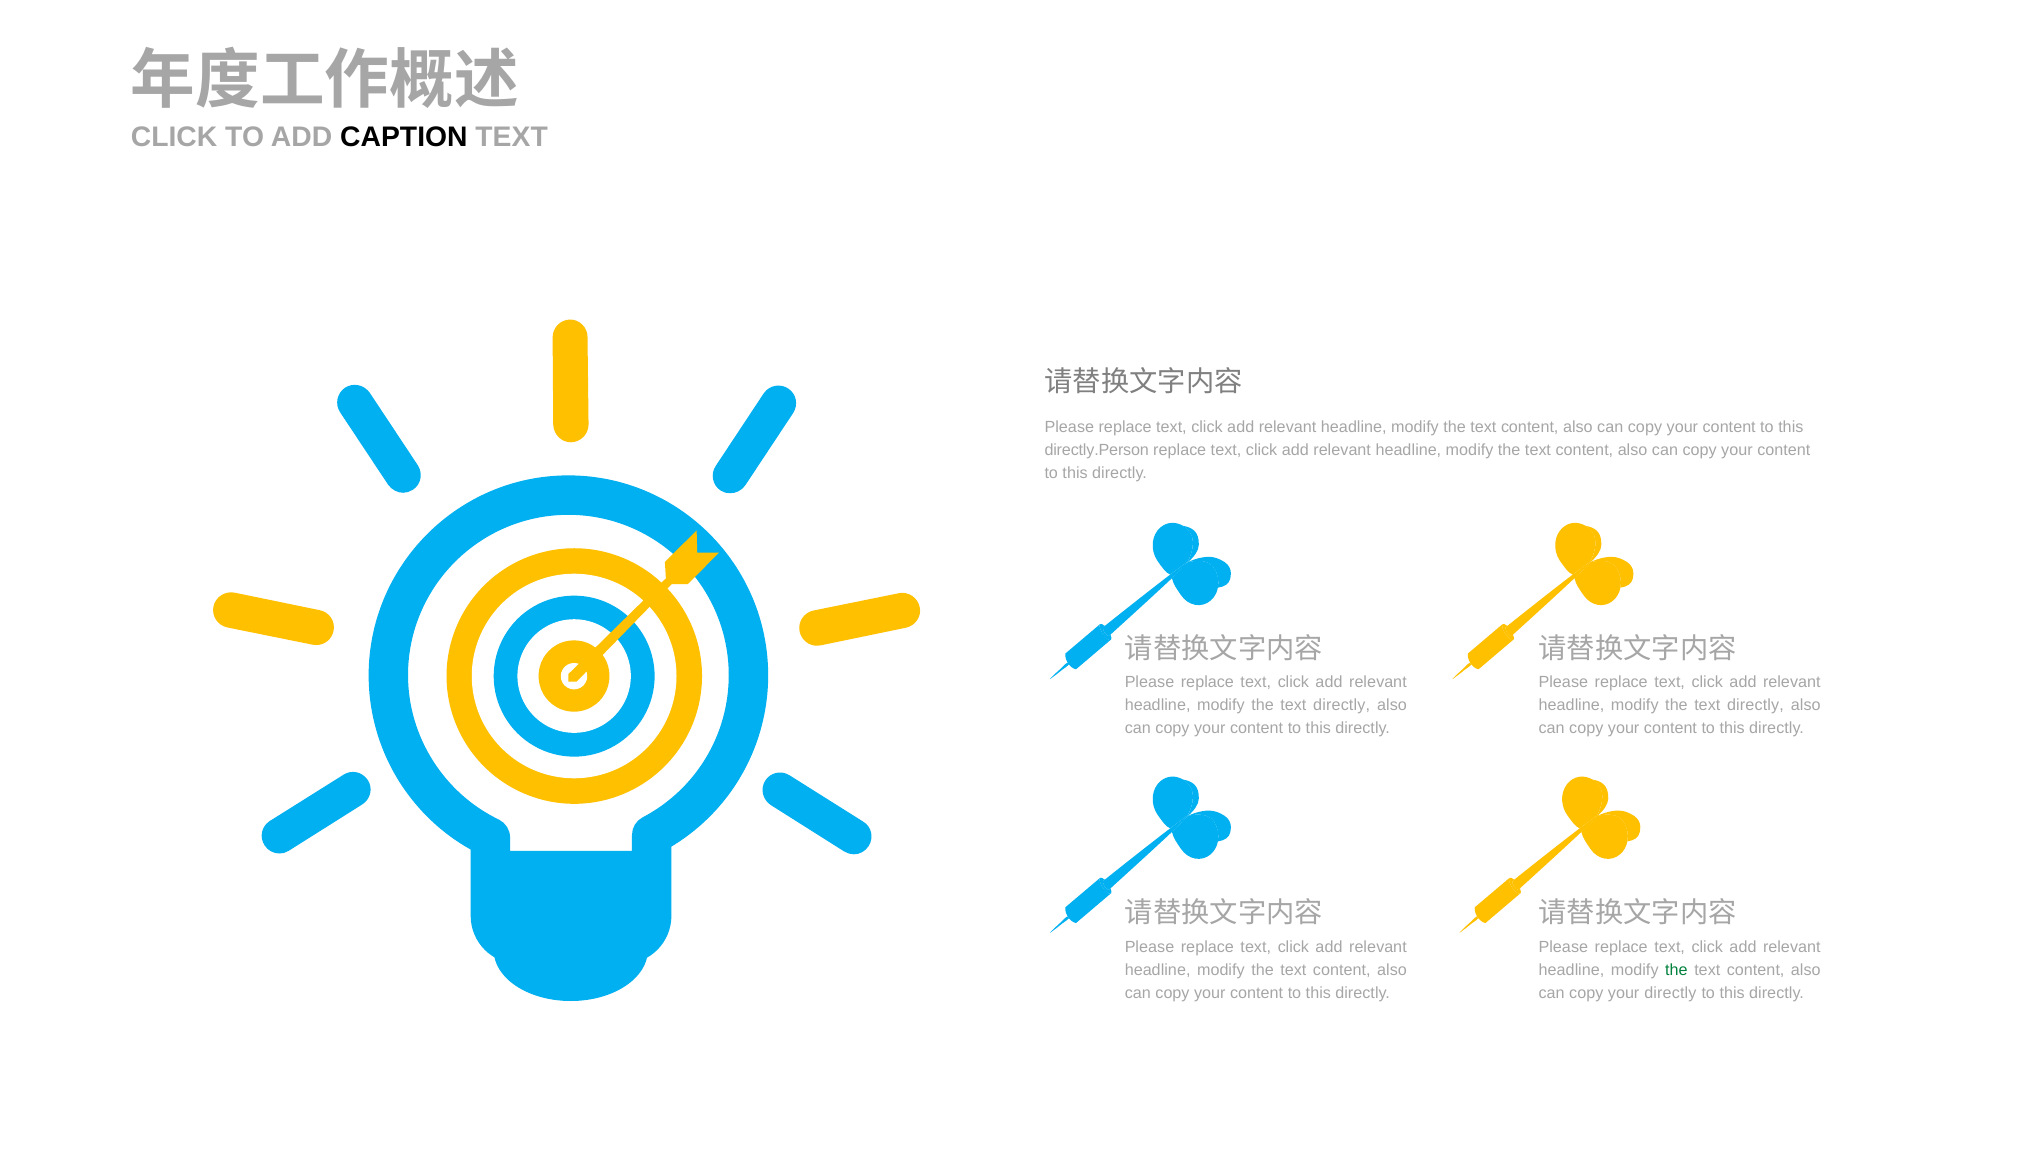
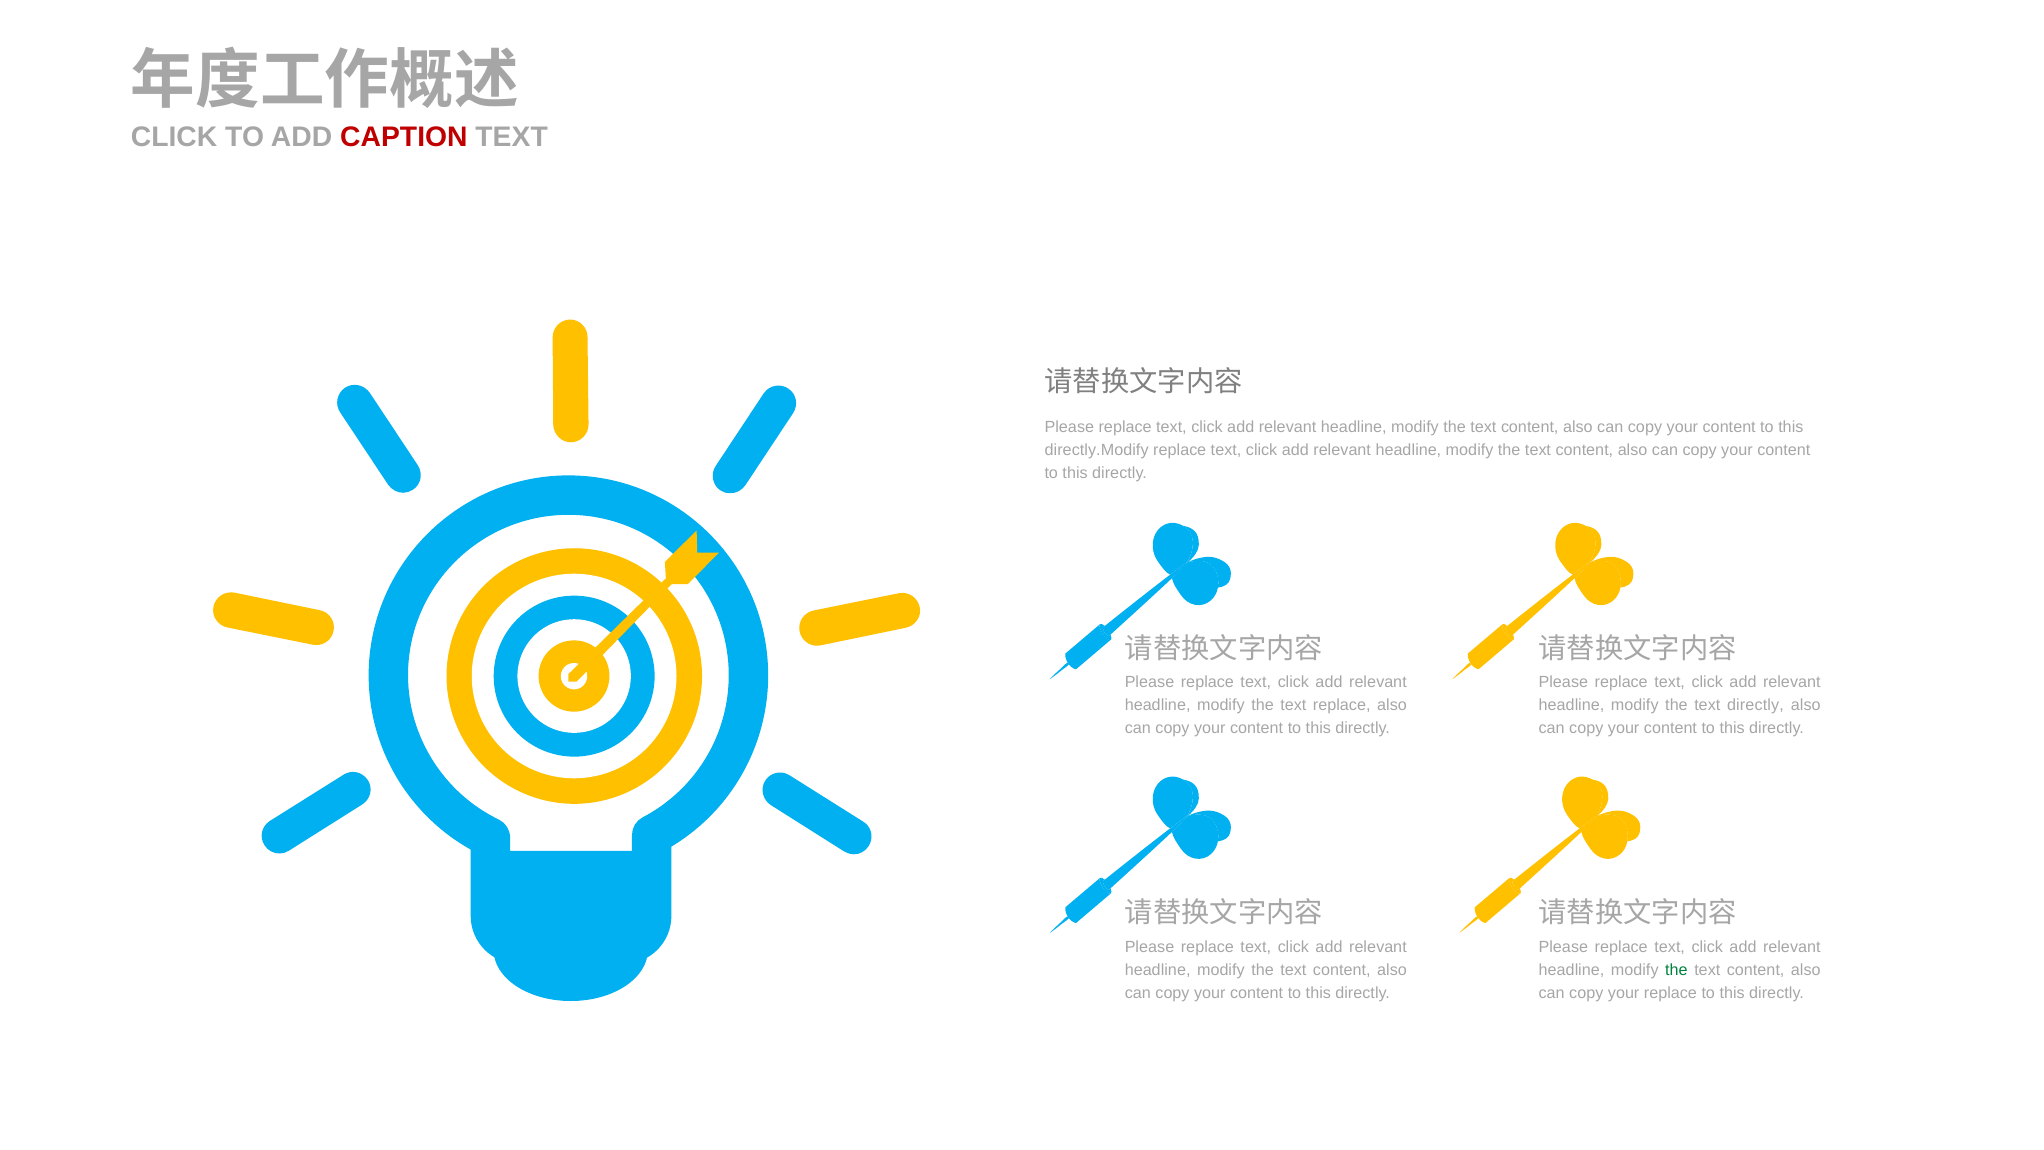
CAPTION colour: black -> red (404, 137)
directly.Person: directly.Person -> directly.Modify (1097, 450)
directly: directly -> replace (1342, 705)
your directly: directly -> replace (1670, 993)
